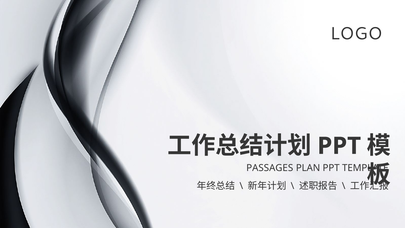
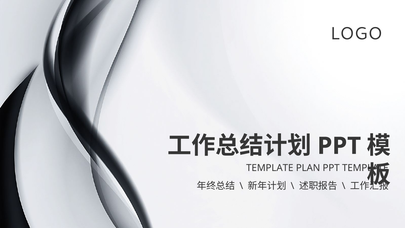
PASSAGES: PASSAGES -> TEMPLATE (270, 168)
